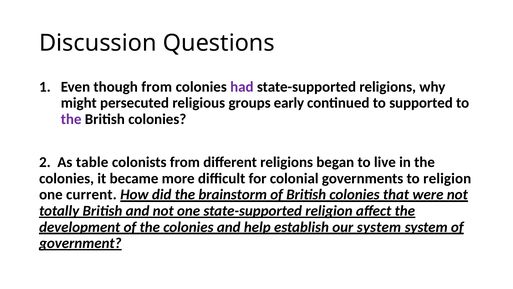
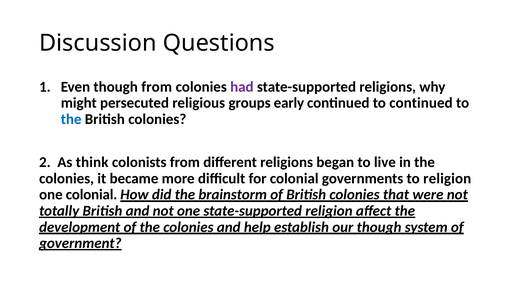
to supported: supported -> continued (421, 103)
the colour: purple -> blue (71, 119)
table: table -> think (92, 162)
one current: current -> colonial (92, 194)
our system: system -> though (379, 227)
